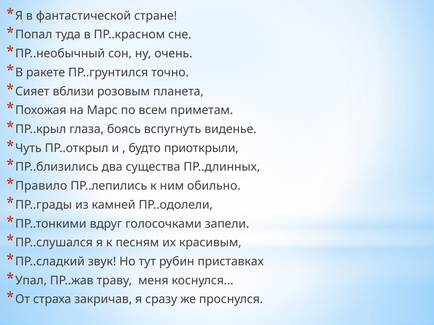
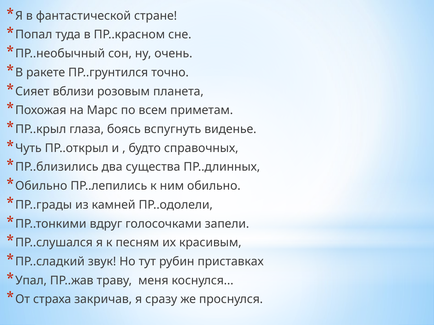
приоткрыли: приоткрыли -> справочных (201, 148)
Правило: Правило -> Обильно (41, 186)
